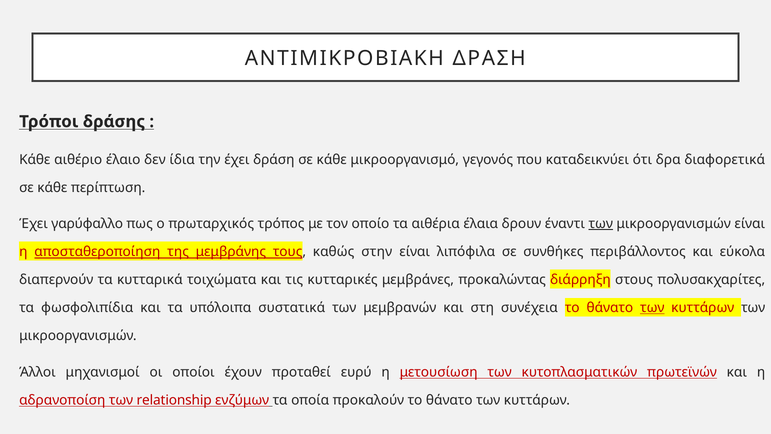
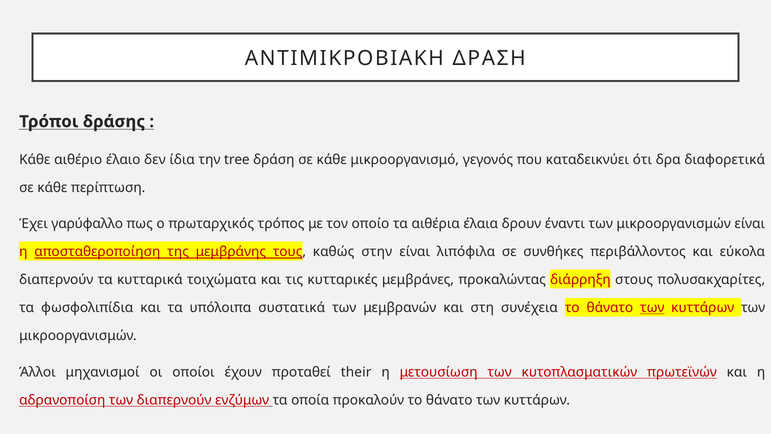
την έχει: έχει -> tree (237, 160)
των underline: present -> none (601, 224)
ευρύ: ευρύ -> their (356, 372)
των relationship: relationship -> διαπερνούν (174, 400)
